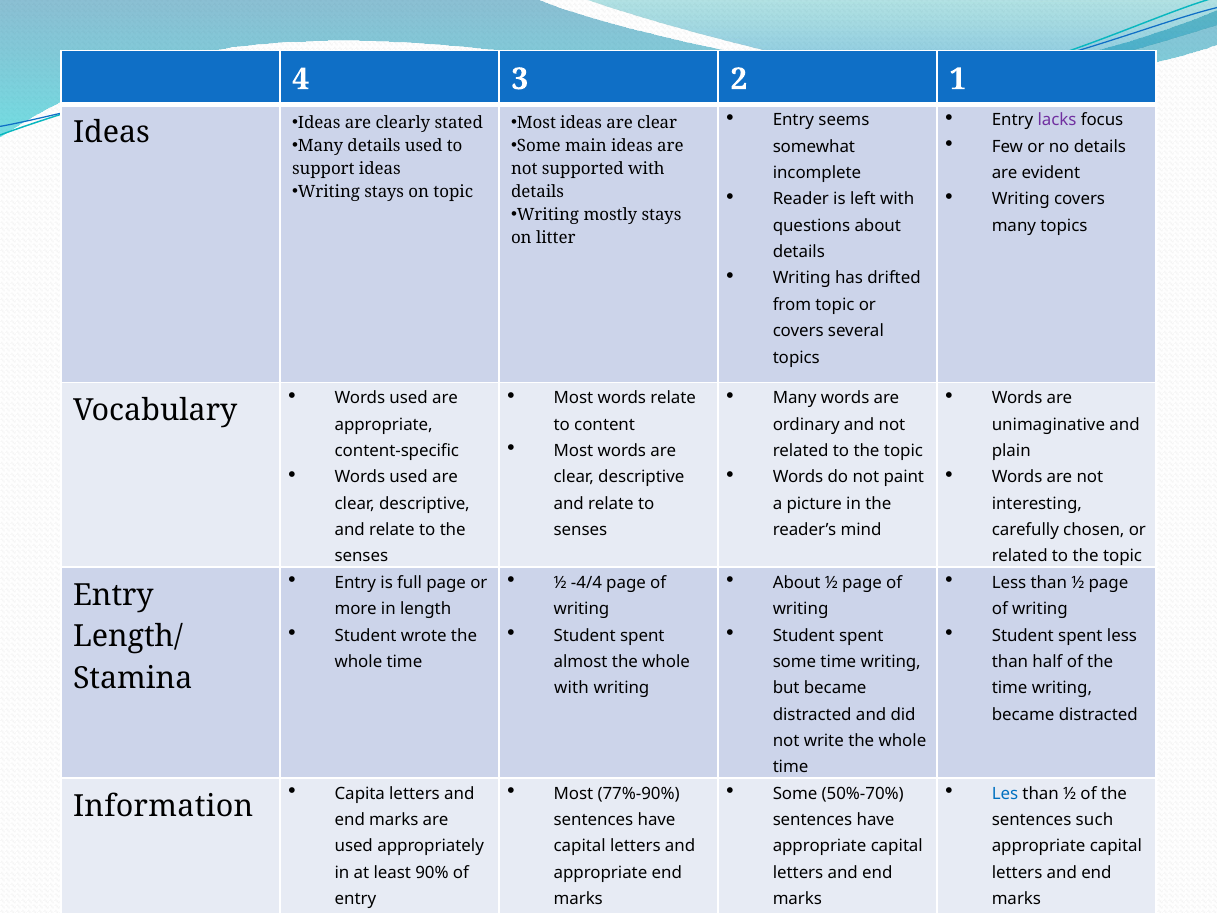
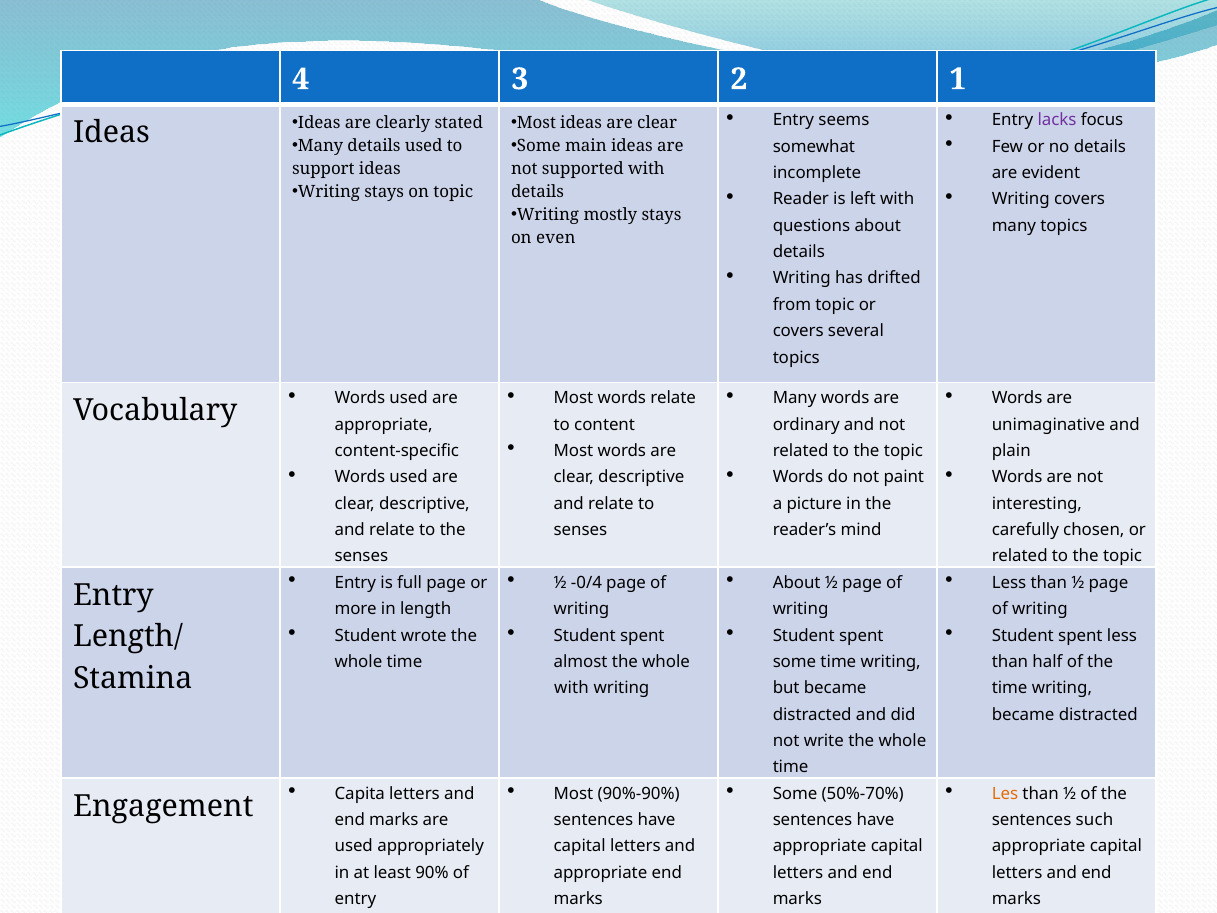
on litter: litter -> even (556, 238)
-4/4: -4/4 -> -0/4 (586, 583)
77%-90%: 77%-90% -> 90%-90% (639, 793)
Les colour: blue -> orange (1005, 793)
Information: Information -> Engagement (163, 806)
